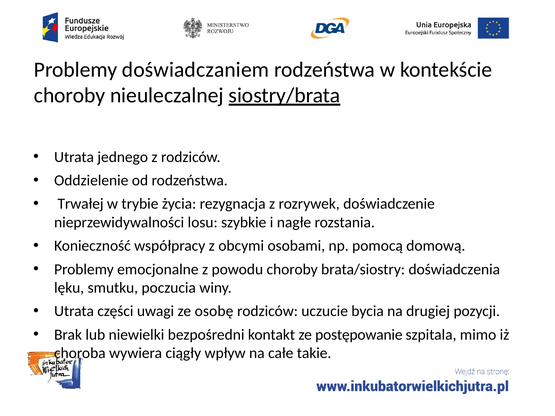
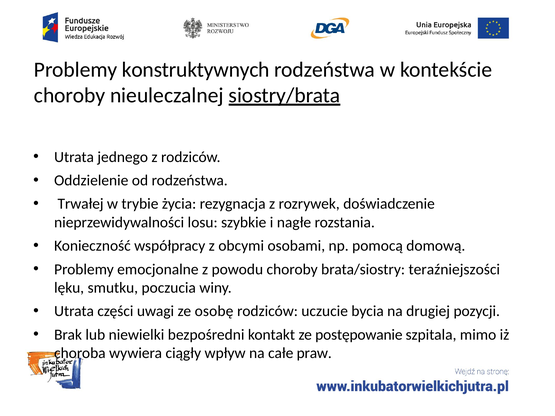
doświadczaniem: doświadczaniem -> konstruktywnych (196, 70)
doświadczenia: doświadczenia -> teraźniejszości (454, 269)
takie: takie -> praw (314, 353)
